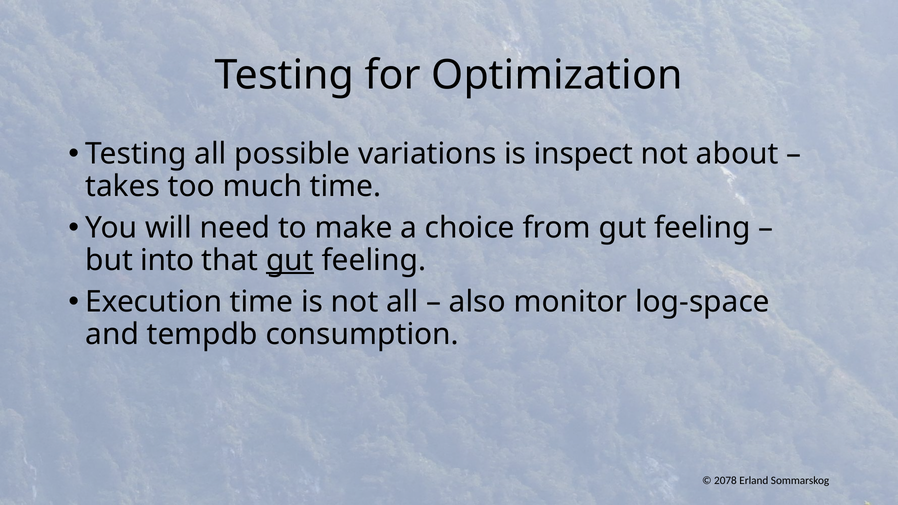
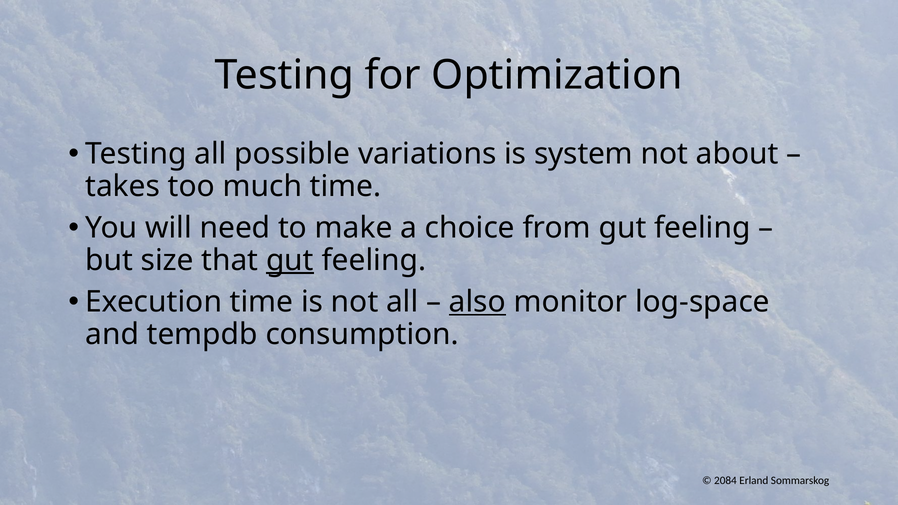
inspect: inspect -> system (584, 154)
into: into -> size (167, 260)
also underline: none -> present (477, 302)
2078: 2078 -> 2084 (725, 481)
